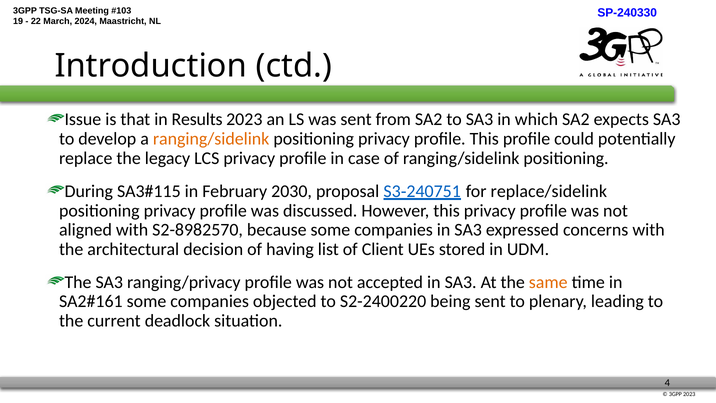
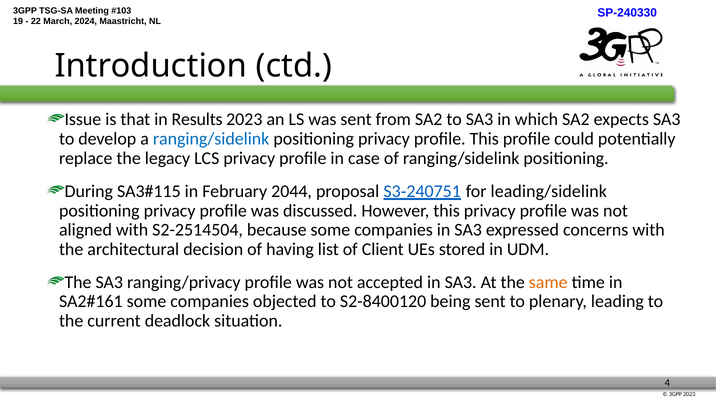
ranging/sidelink colour: orange -> blue (211, 139)
2030: 2030 -> 2044 (292, 191)
replace/sidelink: replace/sidelink -> leading/sidelink (549, 191)
S2-8982570: S2-8982570 -> S2-2514504 (198, 230)
S2-2400220: S2-2400220 -> S2-8400120 (383, 301)
